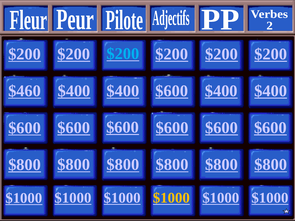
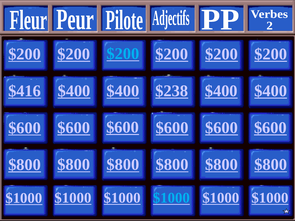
$600: $600 -> $238 (172, 91)
$460: $460 -> $416 (25, 91)
$1000 colour: yellow -> light blue (171, 198)
